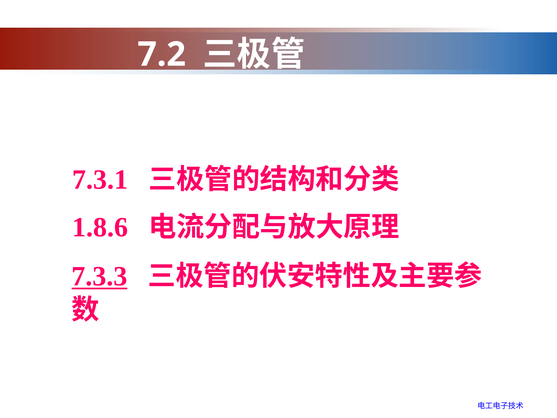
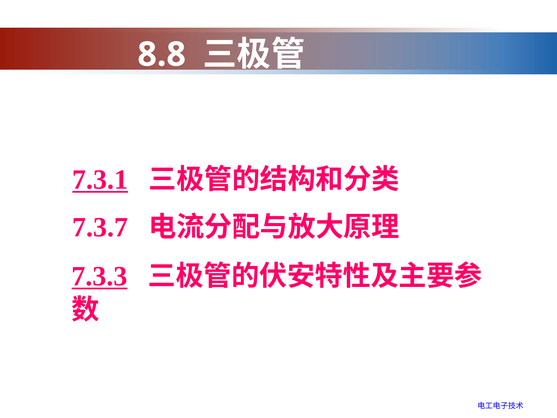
7.2: 7.2 -> 8.8 (162, 54)
7.3.1 underline: none -> present (100, 180)
1.8.6: 1.8.6 -> 7.3.7 (100, 227)
